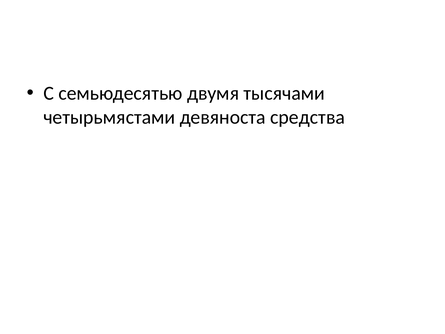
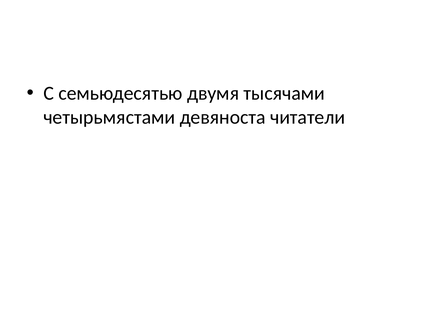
средства: средства -> читатели (308, 117)
